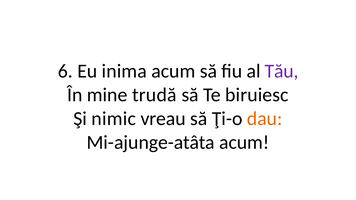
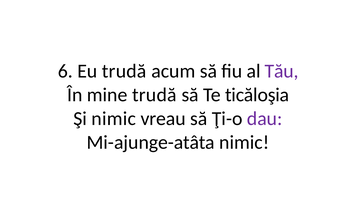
Eu inima: inima -> trudă (124, 71)
biruiesc: biruiesc -> ticăloşia (257, 95)
dau colour: orange -> purple (265, 119)
Mi-ajunge-atâta acum: acum -> nimic (244, 142)
